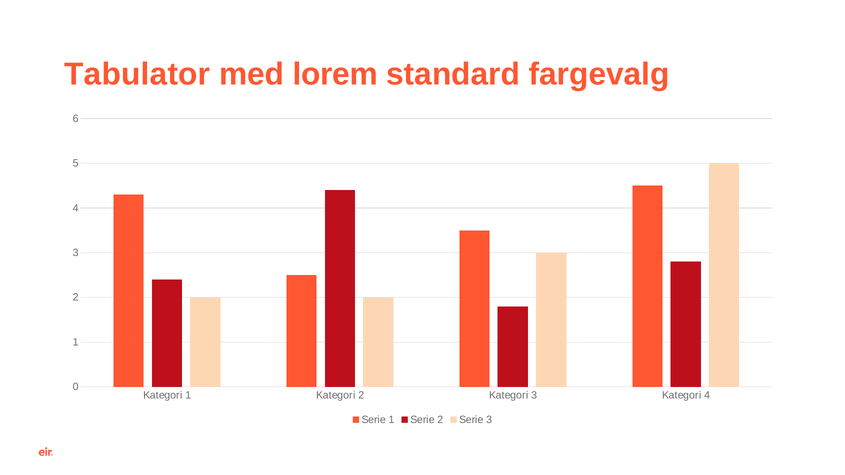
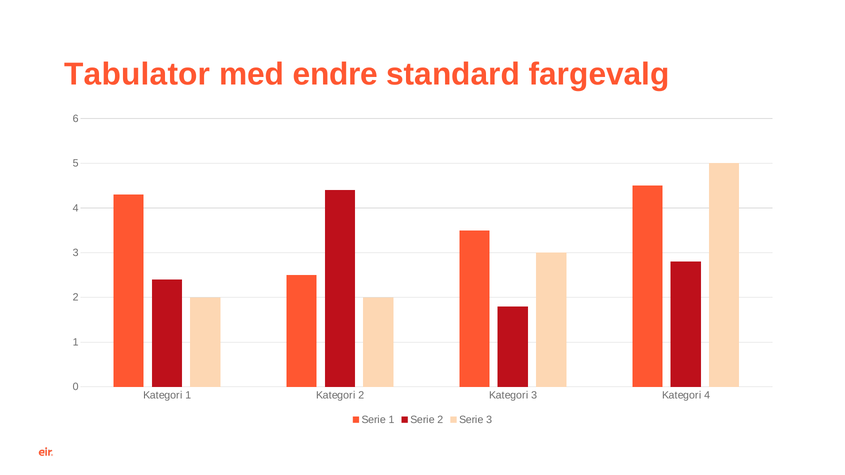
lorem: lorem -> endre (335, 74)
